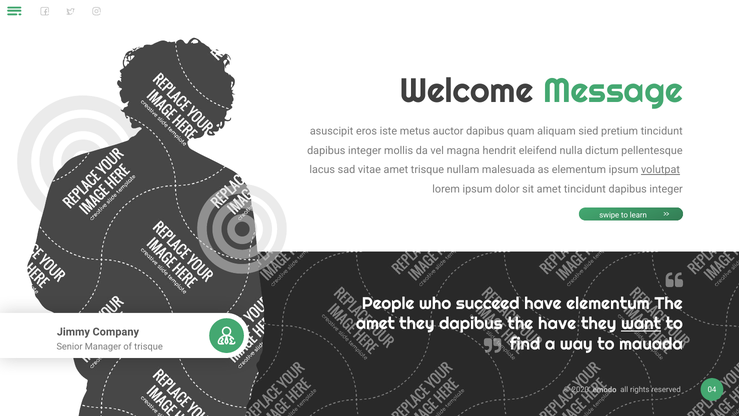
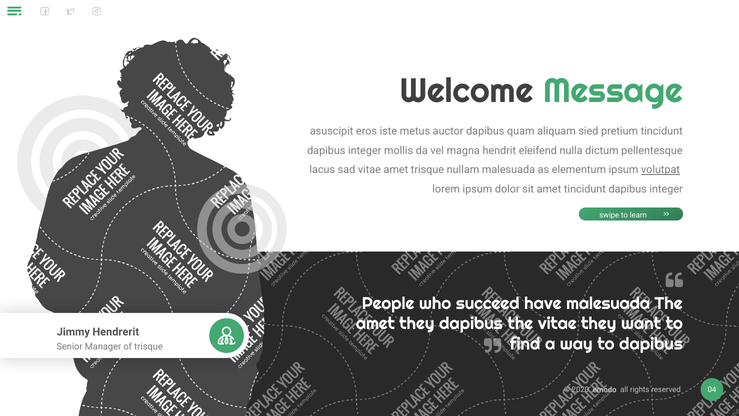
have elementum: elementum -> malesuada (608, 303)
the have: have -> vitae (557, 324)
want underline: present -> none (641, 324)
Company: Company -> Hendrerit (116, 332)
to mauada: mauada -> dapibus (651, 344)
